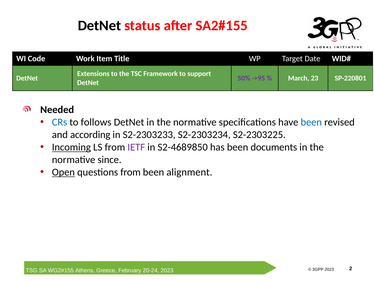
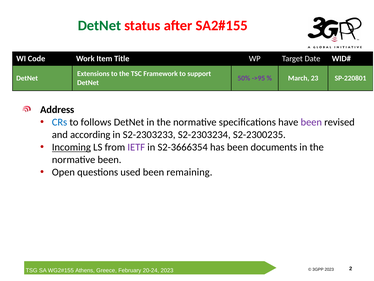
DetNet colour: black -> green (99, 26)
Needed: Needed -> Address (57, 110)
been colour: blue -> purple (311, 122)
S2-2303225: S2-2303225 -> S2-2300235 (259, 134)
S2-4689850: S2-4689850 -> S2-3666354 (183, 147)
normative since: since -> been (110, 159)
Open underline: present -> none (63, 172)
questions from: from -> used (130, 172)
alignment: alignment -> remaining (189, 172)
